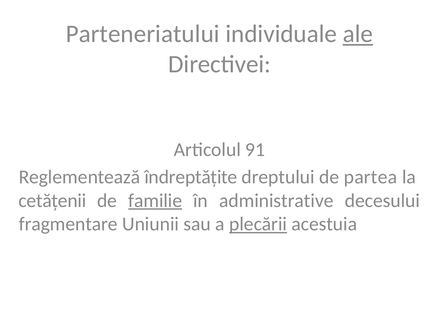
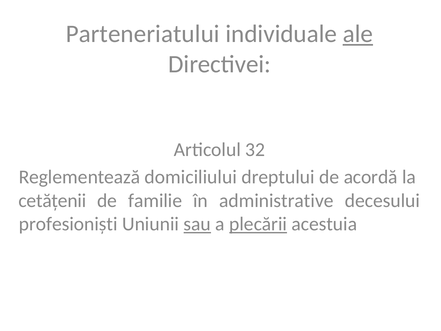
91: 91 -> 32 (255, 149)
îndreptățite: îndreptățite -> domiciliului (191, 177)
partea: partea -> acordă (371, 177)
familie underline: present -> none (155, 200)
fragmentare: fragmentare -> profesioniști (68, 224)
sau underline: none -> present (197, 224)
